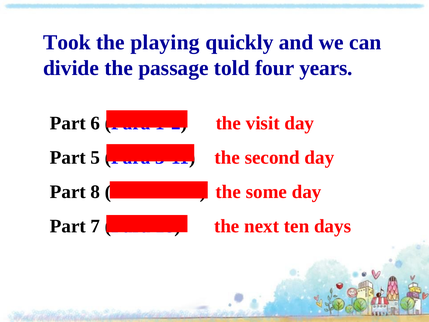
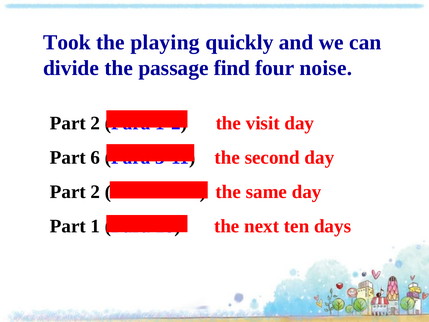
told: told -> find (232, 68)
years: years -> noise (326, 68)
6: 6 -> 2 (95, 123)
5: 5 -> 6 (95, 157)
8: 8 -> 2 (95, 192)
some: some -> same (266, 192)
7: 7 -> 1 (95, 226)
